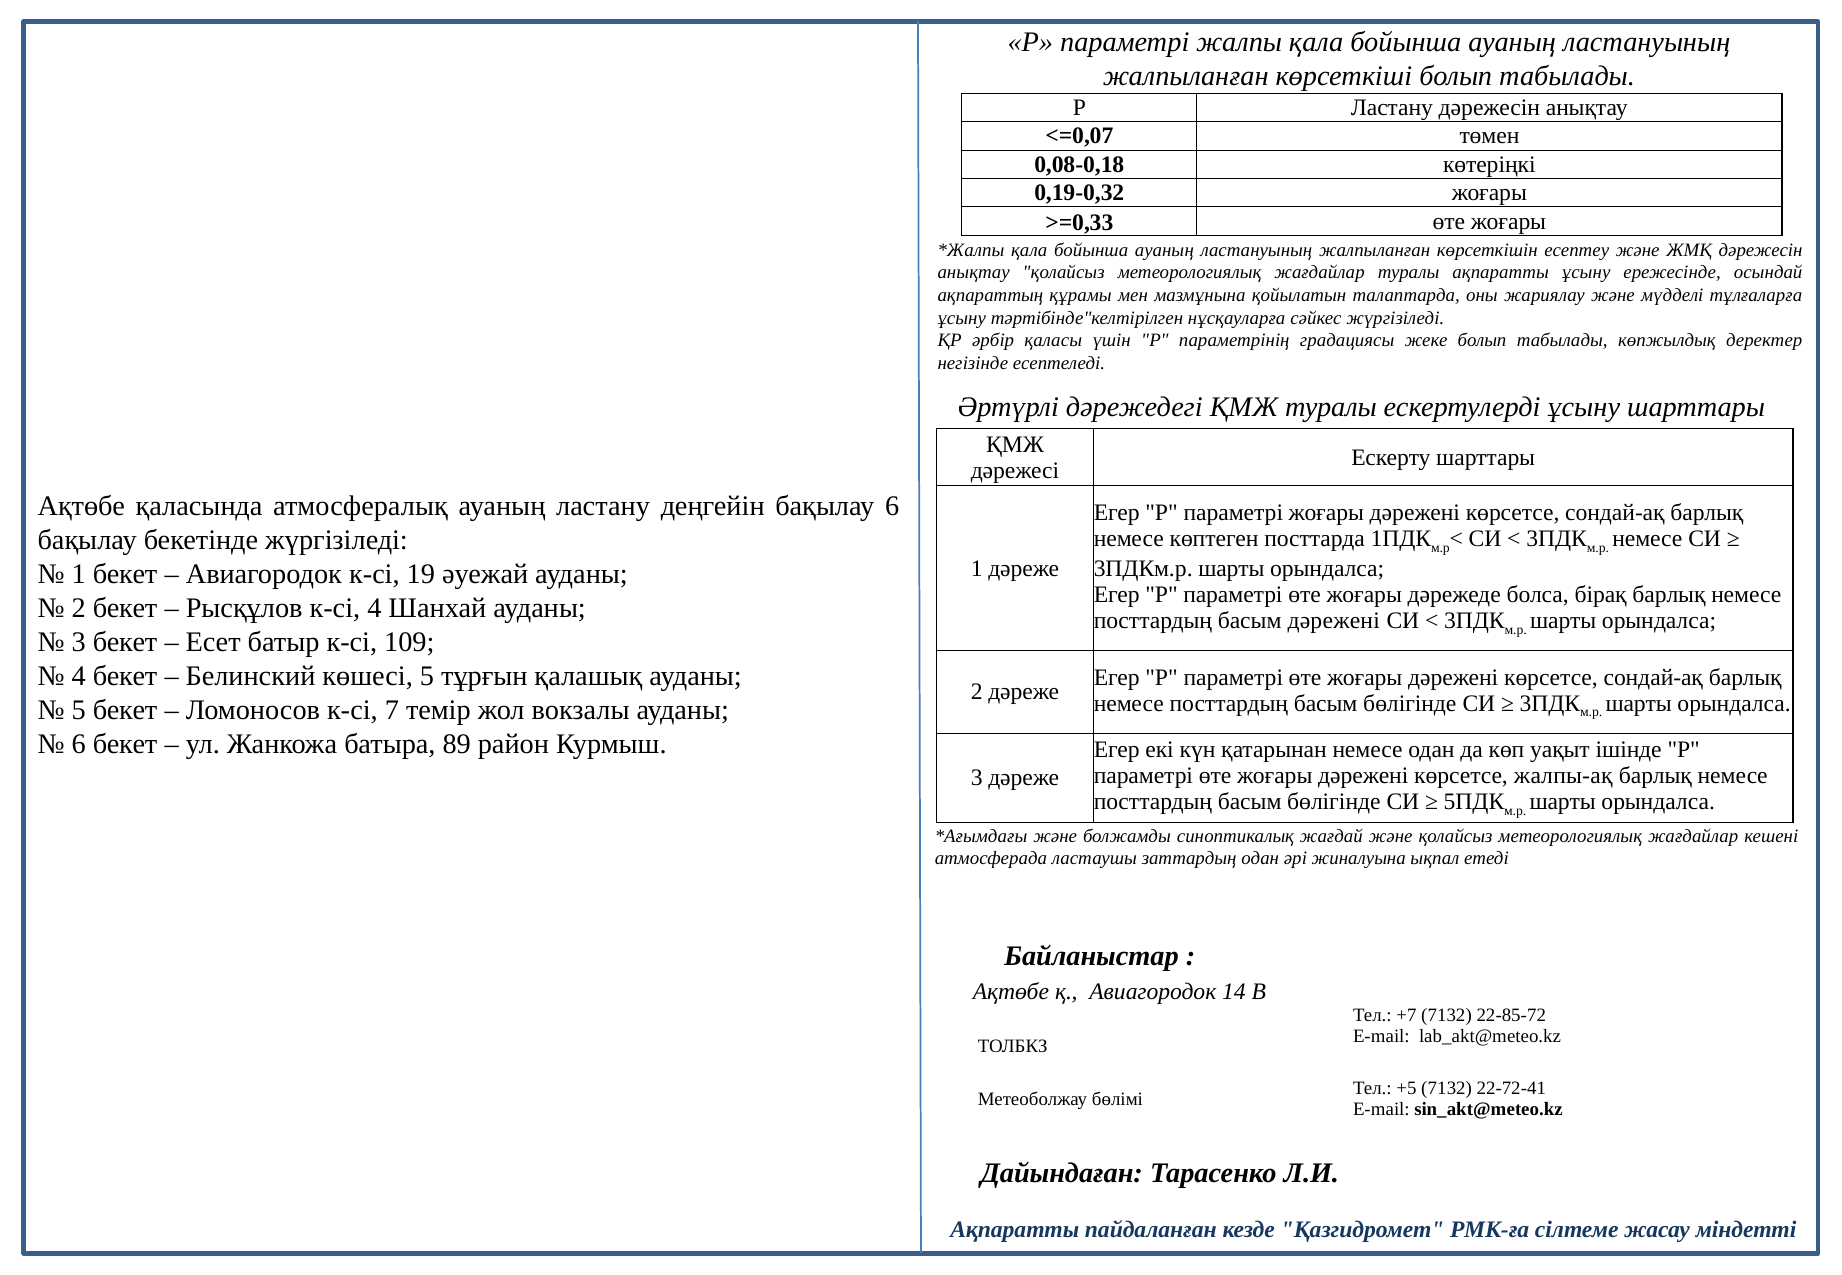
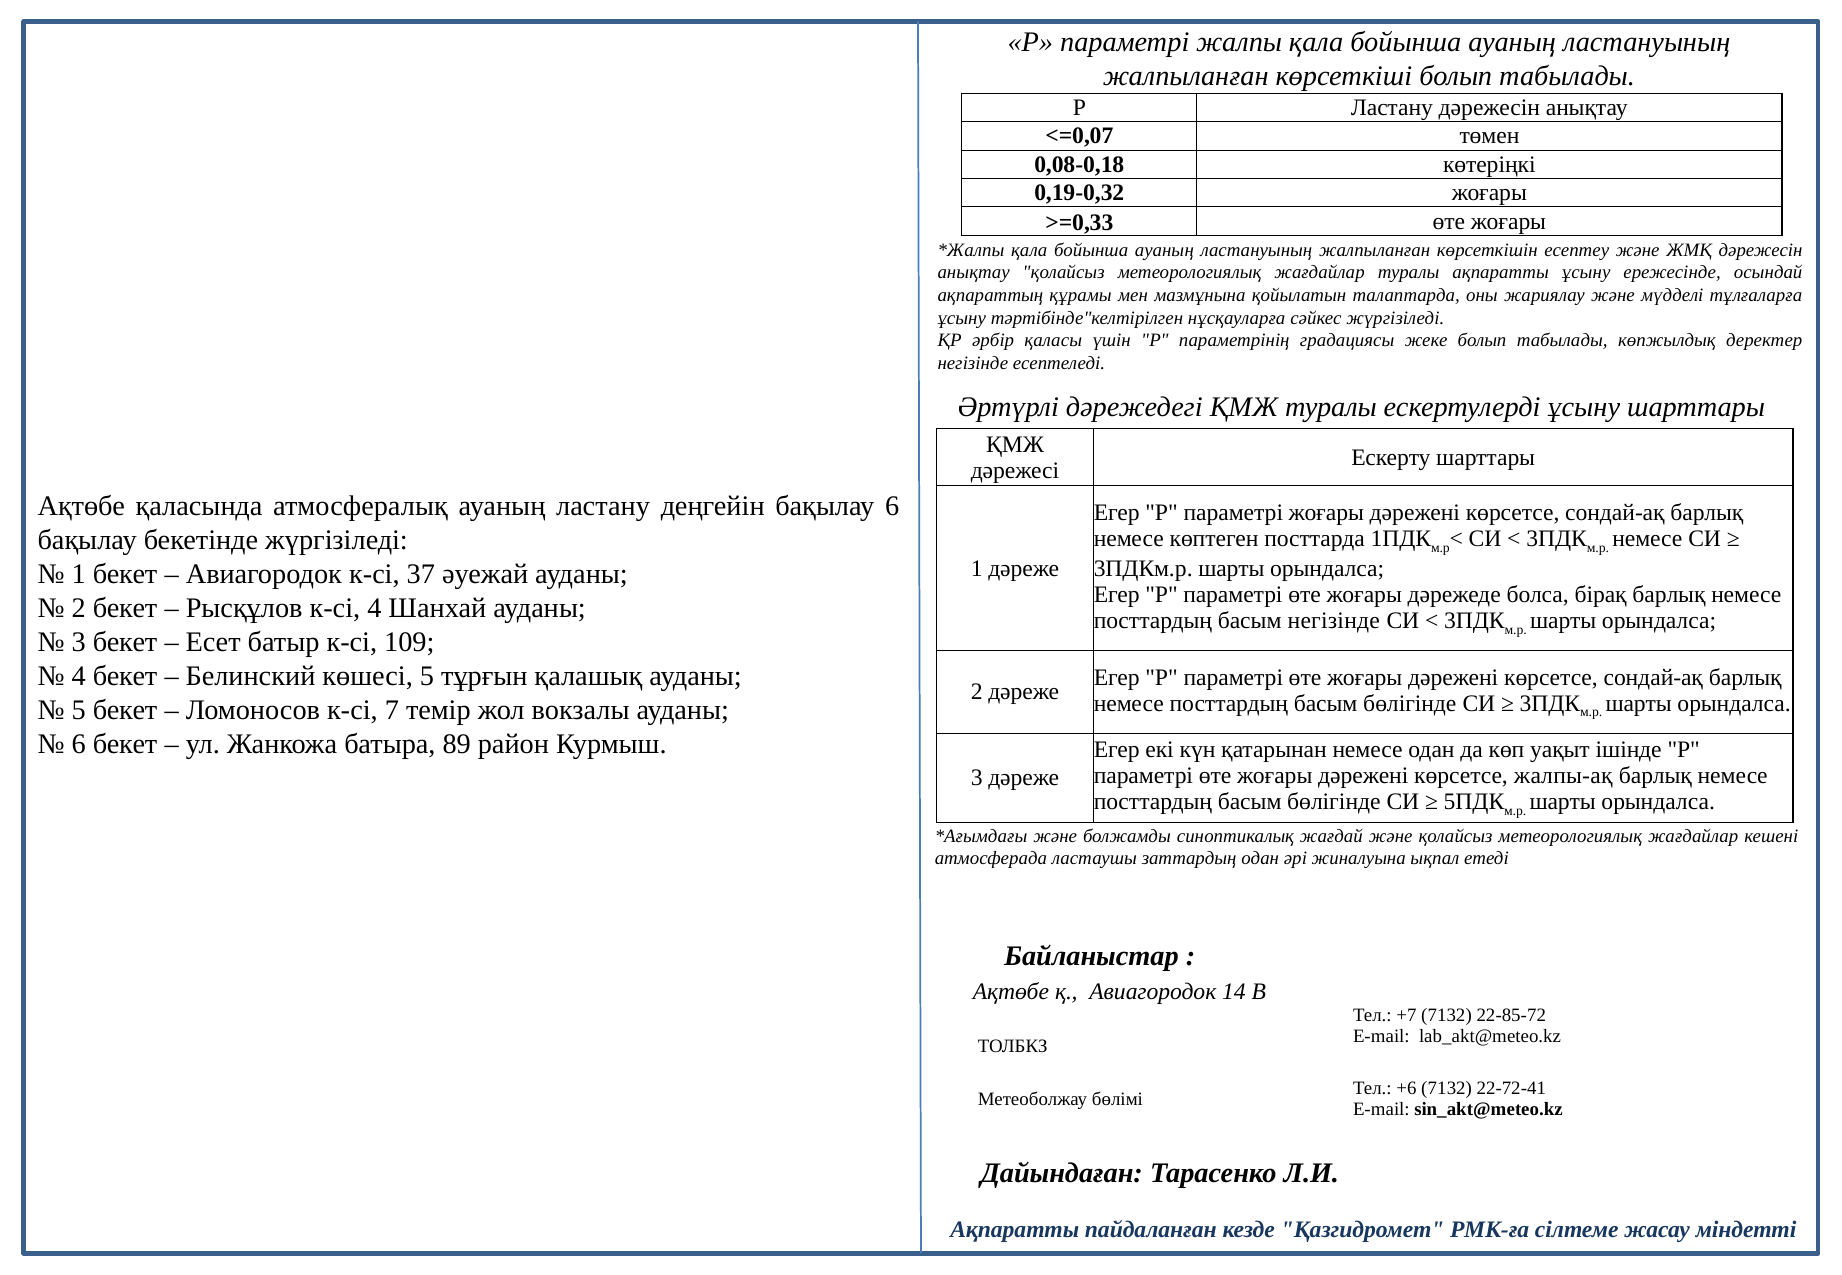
19: 19 -> 37 (421, 574)
басым дәрежені: дәрежені -> негізінде (1334, 621)
+5: +5 -> +6 (1406, 1089)
